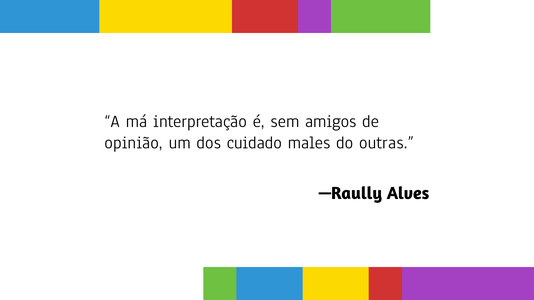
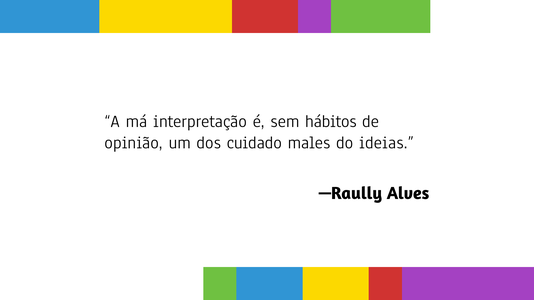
amigos: amigos -> hábitos (331, 122)
outras: outras -> ideias (386, 143)
